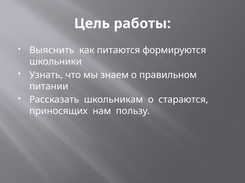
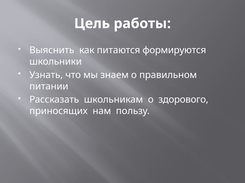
стараются: стараются -> здорового (183, 100)
